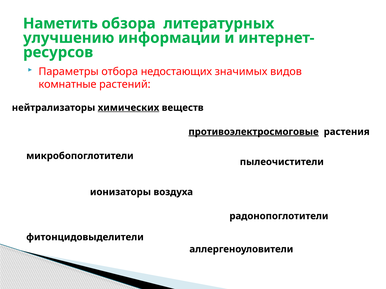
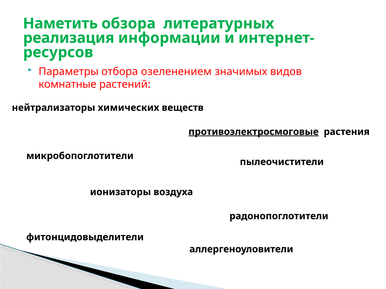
улучшению: улучшению -> реализация (69, 38)
недостающих: недостающих -> озеленением (176, 72)
химических underline: present -> none (128, 108)
